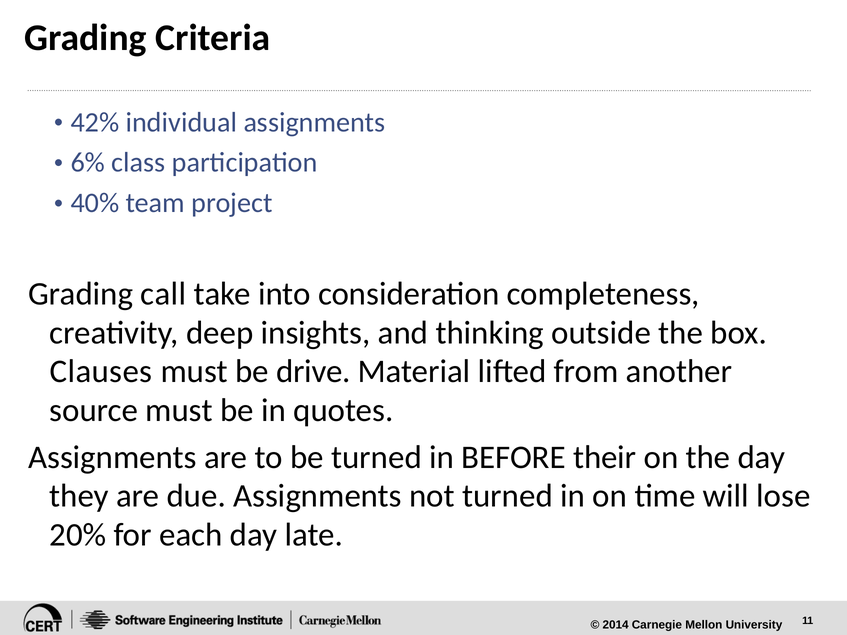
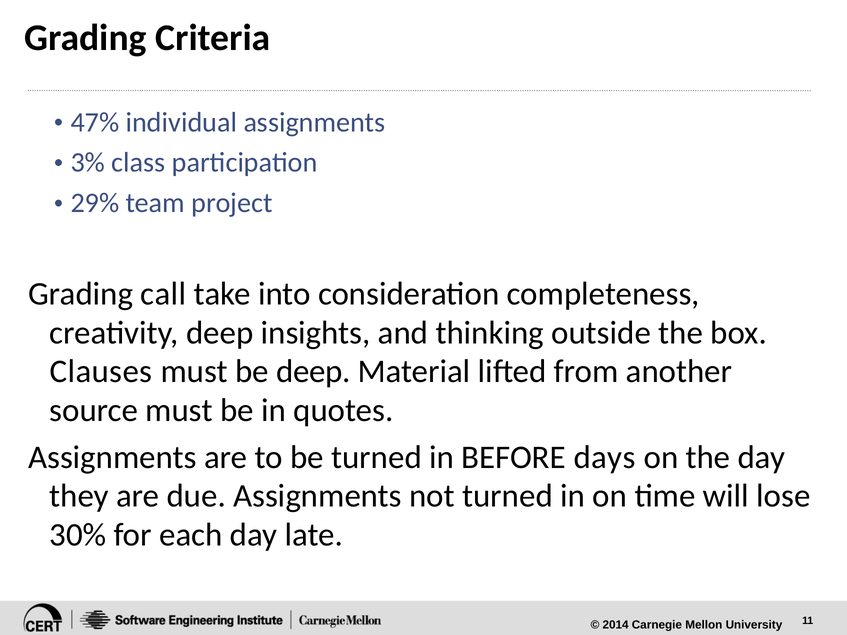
42%: 42% -> 47% (95, 122)
6%: 6% -> 3% (88, 163)
40%: 40% -> 29% (95, 203)
be drive: drive -> deep (313, 372)
their: their -> days (605, 457)
20%: 20% -> 30% (78, 535)
